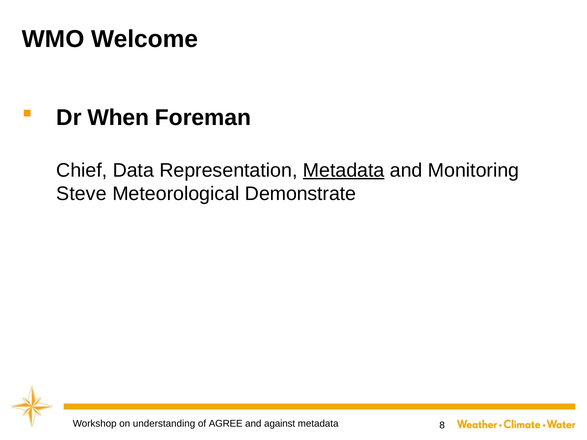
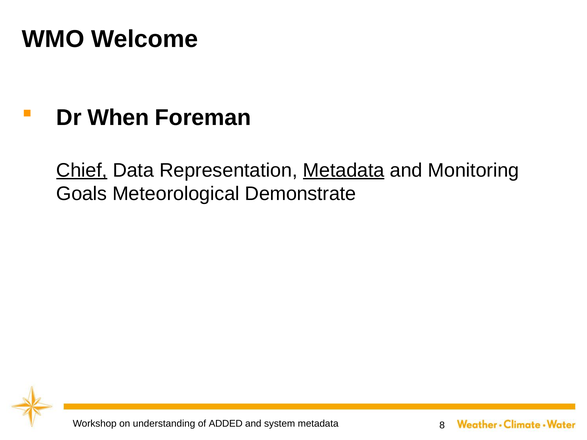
Chief underline: none -> present (82, 170)
Steve: Steve -> Goals (82, 194)
AGREE: AGREE -> ADDED (226, 424)
against: against -> system (280, 424)
